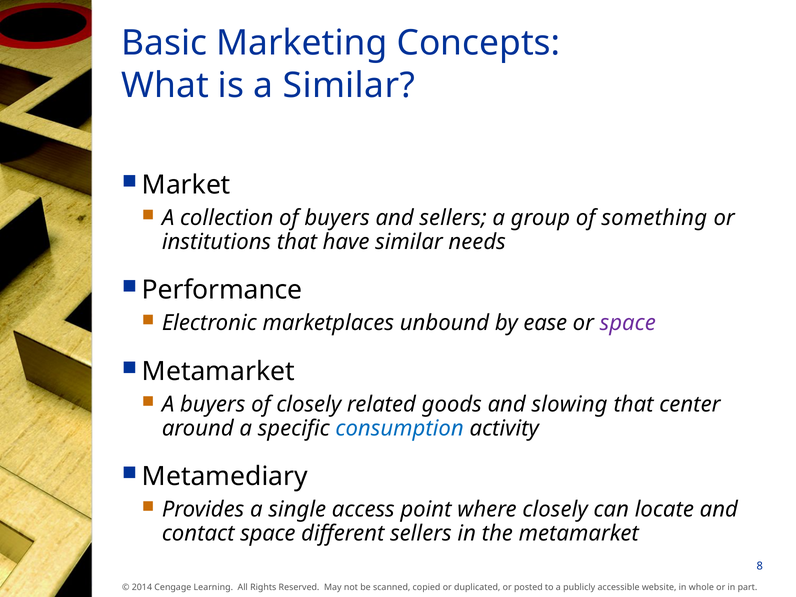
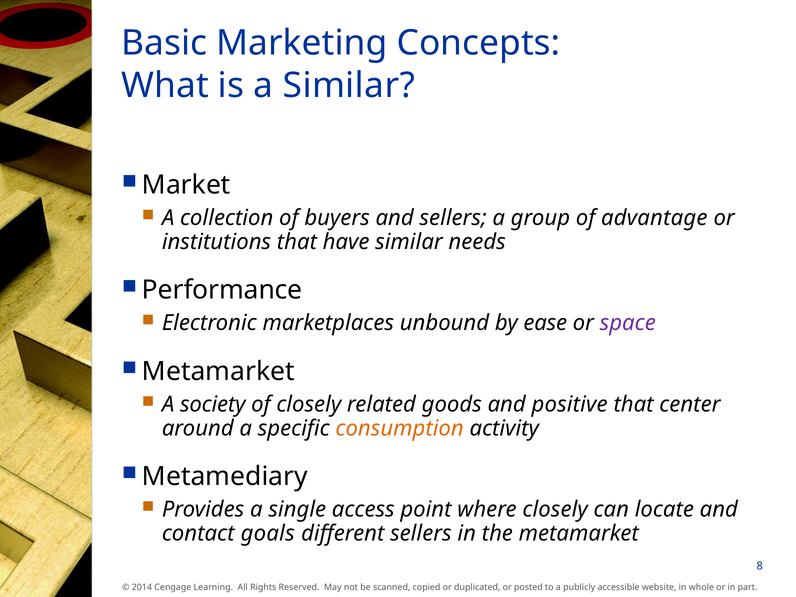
something: something -> advantage (654, 218)
A buyers: buyers -> society (213, 404)
slowing: slowing -> positive (570, 404)
consumption colour: blue -> orange (400, 428)
contact space: space -> goals (268, 534)
